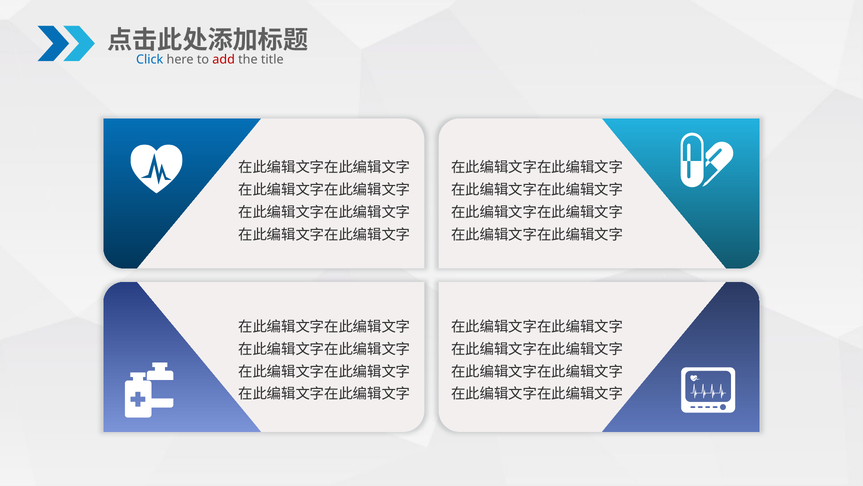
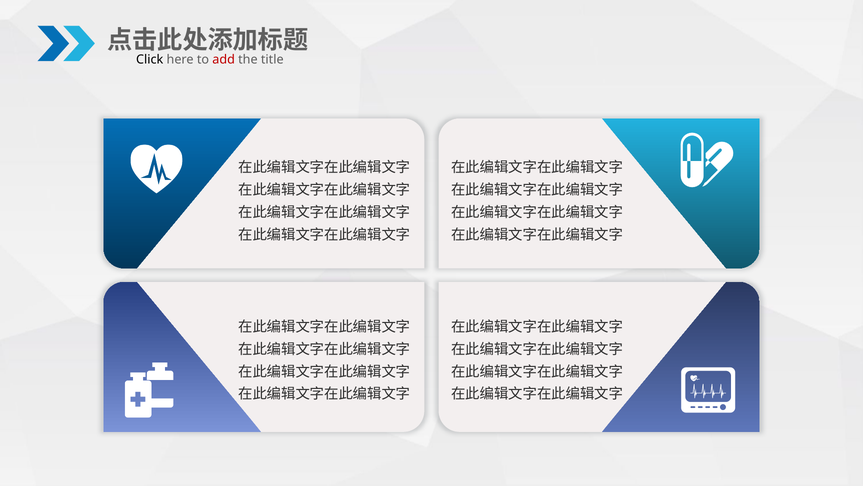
Click colour: blue -> black (150, 60)
